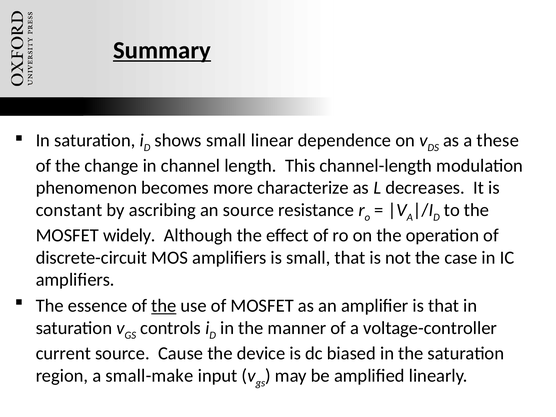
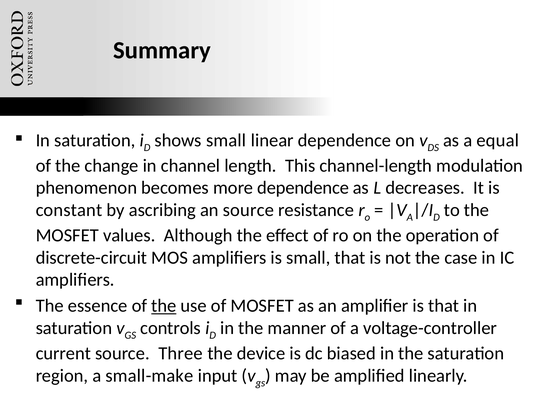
Summary underline: present -> none (162, 50)
these: these -> equal (498, 140)
more characterize: characterize -> dependence (303, 188)
widely: widely -> values (129, 235)
Cause: Cause -> Three (181, 353)
